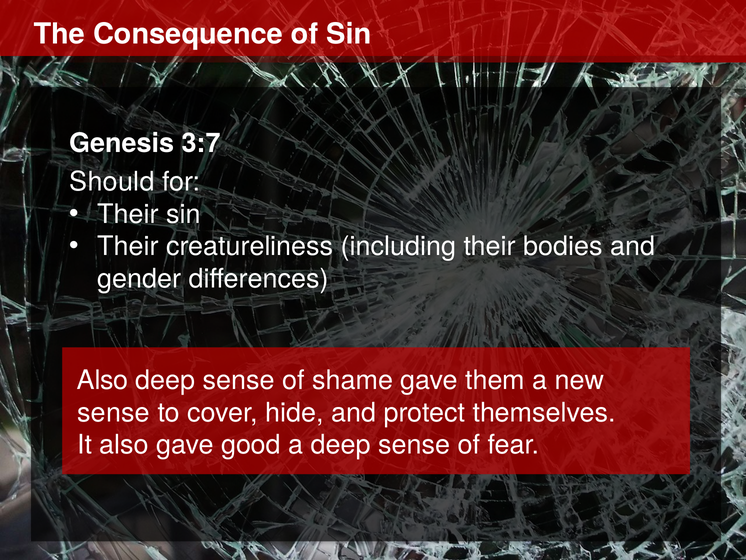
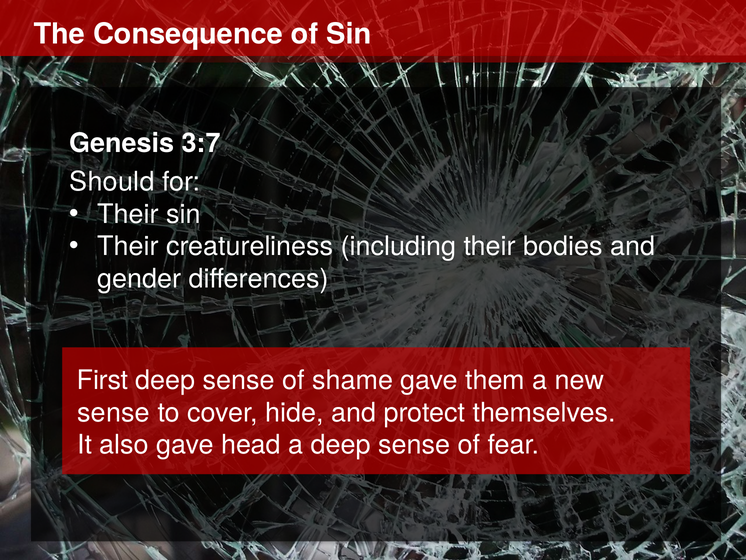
Also: Also -> First (103, 380)
good: good -> head (251, 445)
